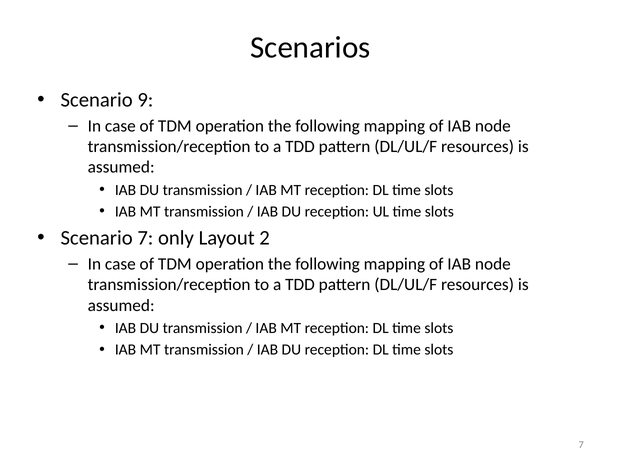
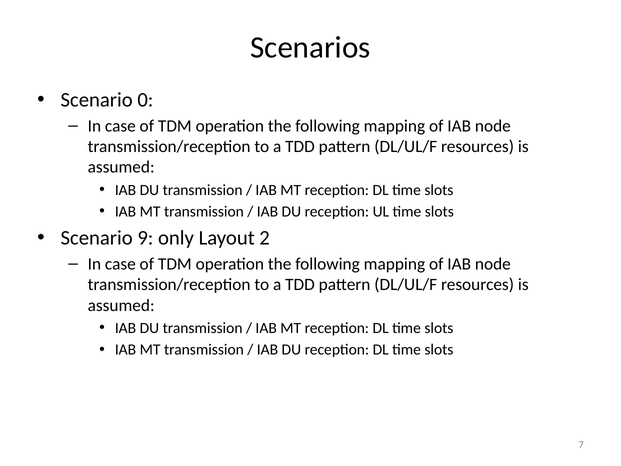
9: 9 -> 0 (145, 100)
Scenario 7: 7 -> 9 (145, 238)
